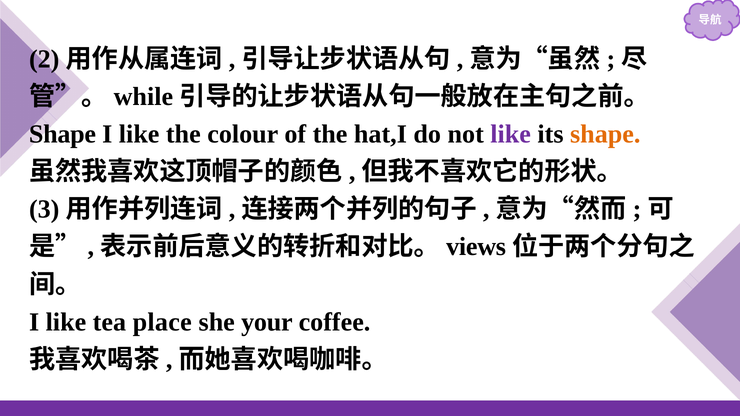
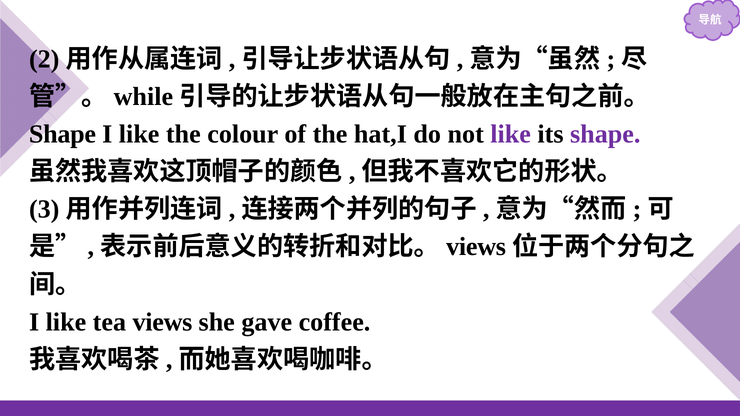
shape colour: orange -> purple (605, 134)
tea place: place -> views (162, 322)
your: your -> gave (267, 322)
